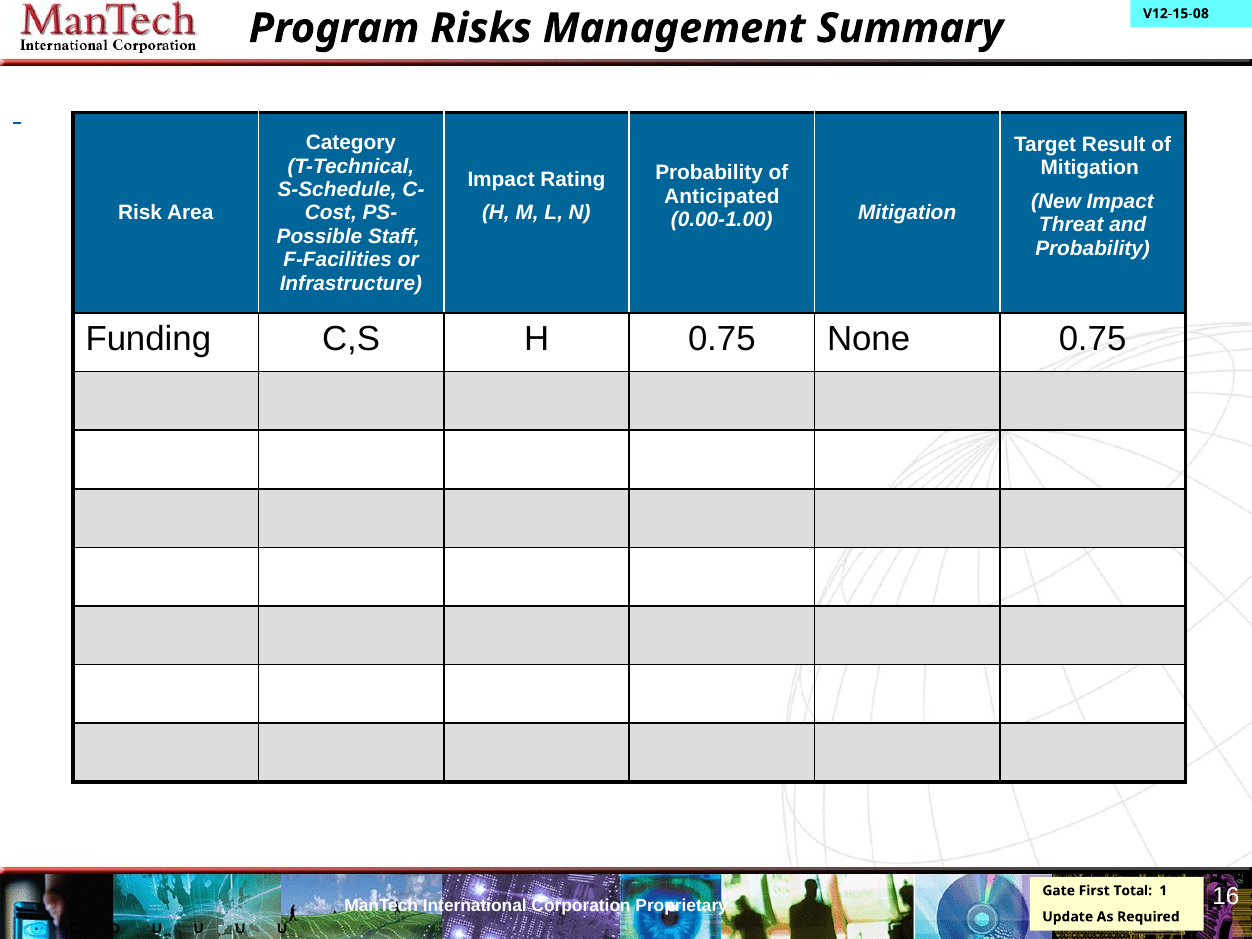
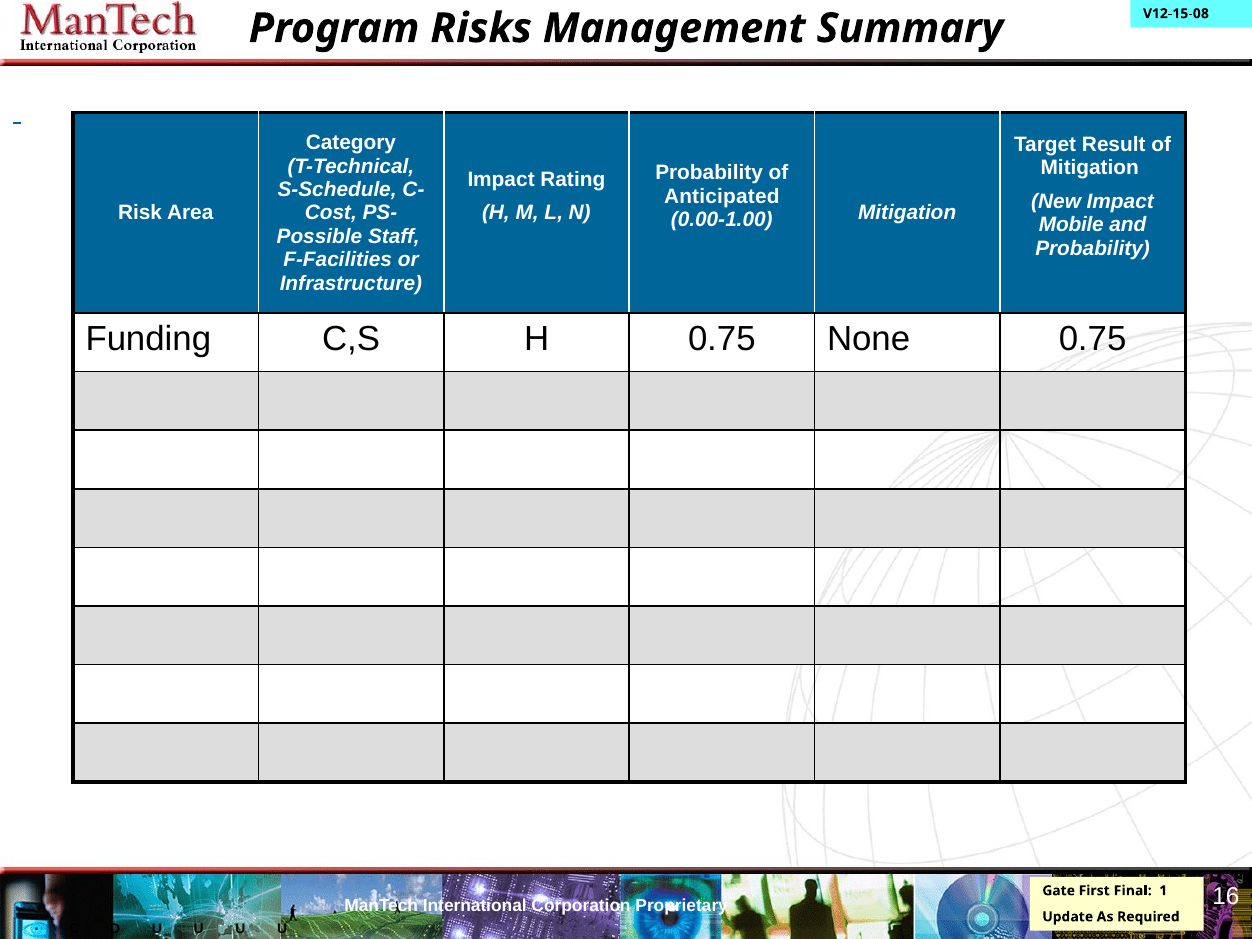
Threat: Threat -> Mobile (1071, 225)
Total: Total -> Final (1133, 891)
